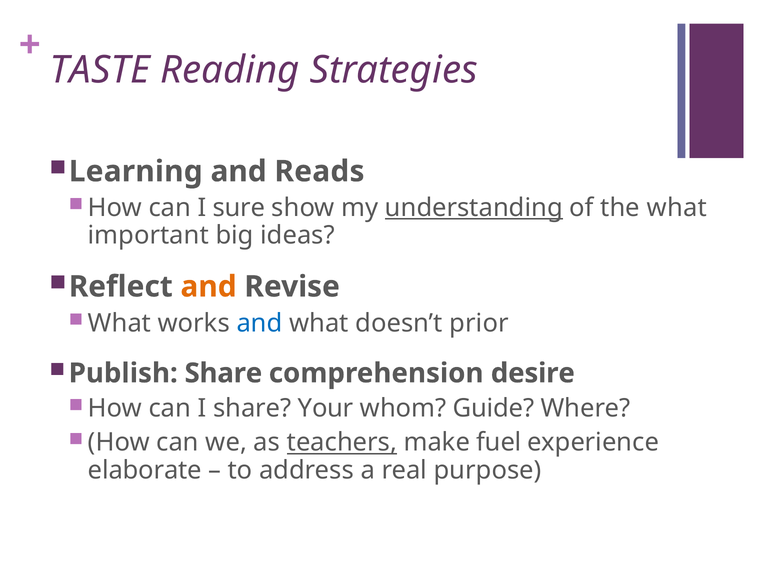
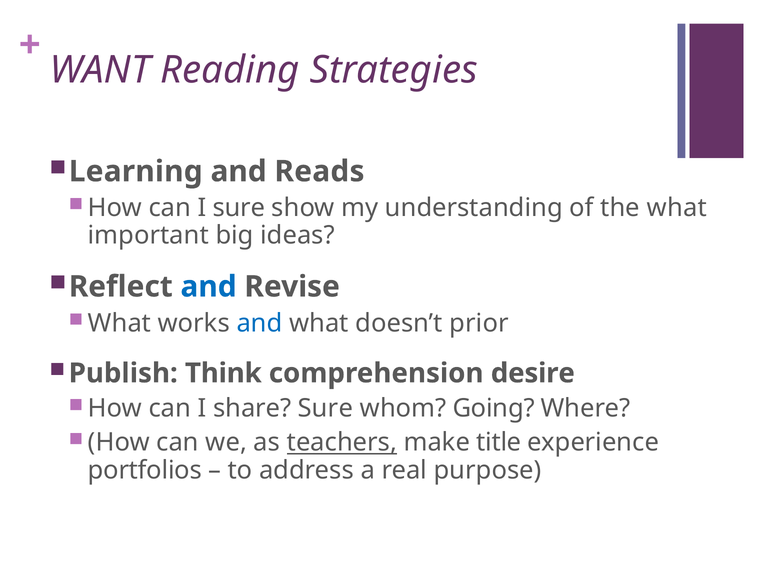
TASTE: TASTE -> WANT (100, 70)
understanding underline: present -> none (474, 208)
and colour: orange -> blue (209, 287)
Publish Share: Share -> Think (223, 373)
share Your: Your -> Sure (325, 408)
Guide: Guide -> Going (494, 408)
fuel: fuel -> title (499, 443)
elaborate: elaborate -> portfolios (145, 470)
